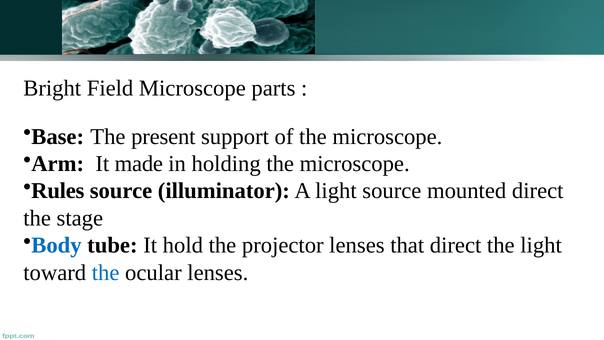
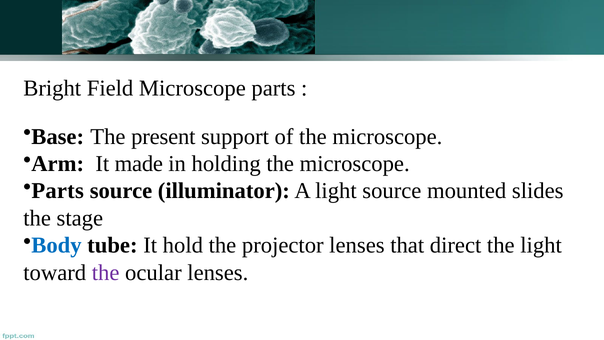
Rules: Rules -> Parts (58, 191)
mounted direct: direct -> slides (538, 191)
the colour: blue -> purple (106, 272)
